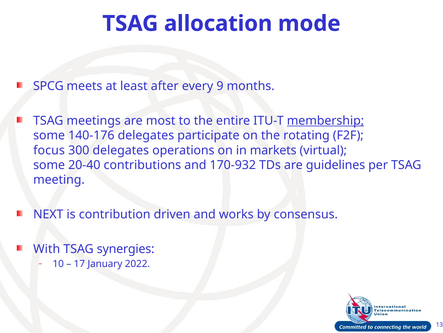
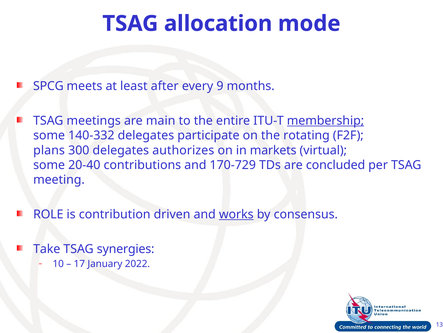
most: most -> main (161, 120)
140-176: 140-176 -> 140-332 (91, 135)
focus: focus -> plans (49, 150)
operations: operations -> authorizes (183, 150)
170-932: 170-932 -> 170-729 (233, 165)
guidelines: guidelines -> concluded (336, 165)
NEXT: NEXT -> ROLE (48, 214)
works underline: none -> present (236, 214)
With: With -> Take (47, 248)
